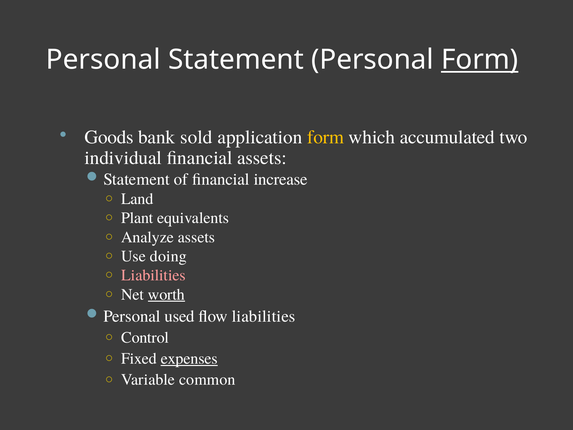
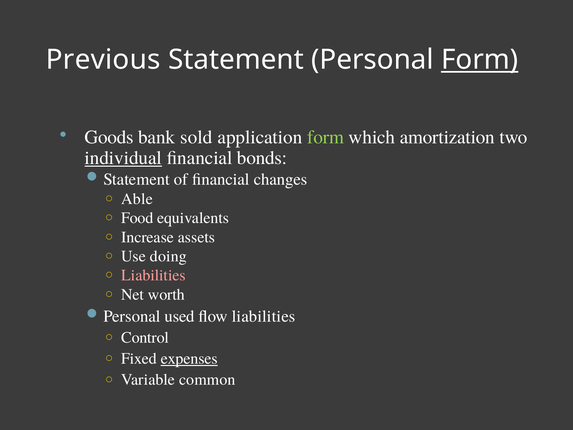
Personal: Personal -> Previous (103, 60)
form colour: yellow -> light green (326, 137)
accumulated: accumulated -> amortization (447, 137)
individual underline: none -> present (123, 158)
financial assets: assets -> bonds (262, 158)
increase: increase -> changes (281, 179)
Land: Land -> Able (137, 199)
Plant: Plant -> Food (137, 218)
Analyze: Analyze -> Increase (148, 237)
worth underline: present -> none (166, 294)
